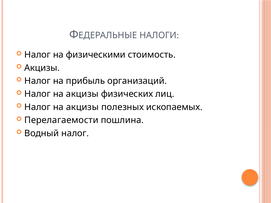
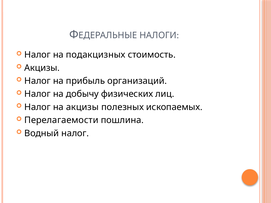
физическими: физическими -> подакцизных (96, 55)
акцизы: акцизы -> добычу (82, 94)
